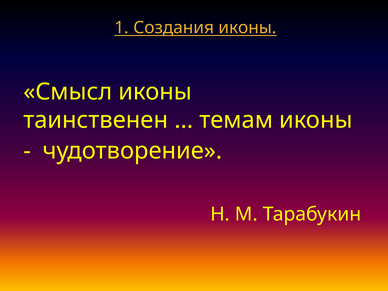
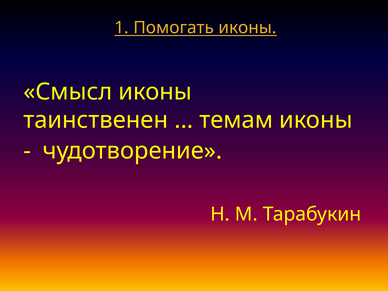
Создания: Создания -> Помогать (174, 28)
